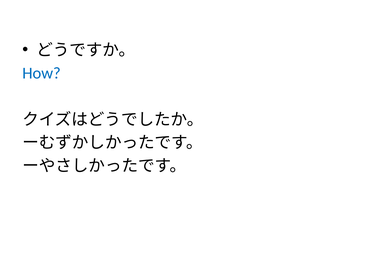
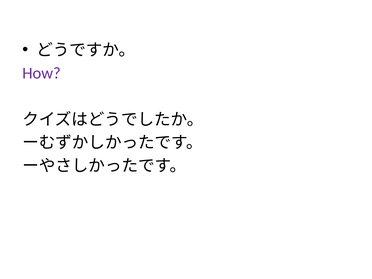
How colour: blue -> purple (42, 73)
